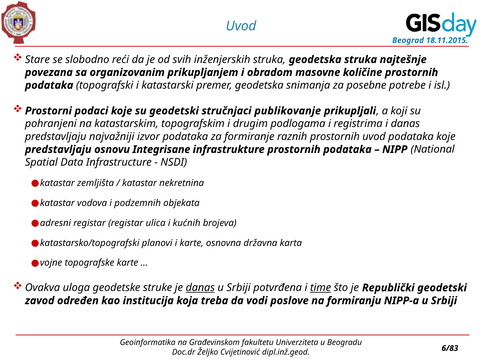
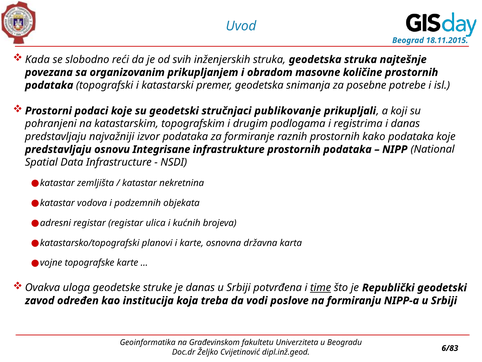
Stare: Stare -> Kada (37, 59)
prostornih uvod: uvod -> kako (374, 136)
danas underline: present -> none (200, 287)
